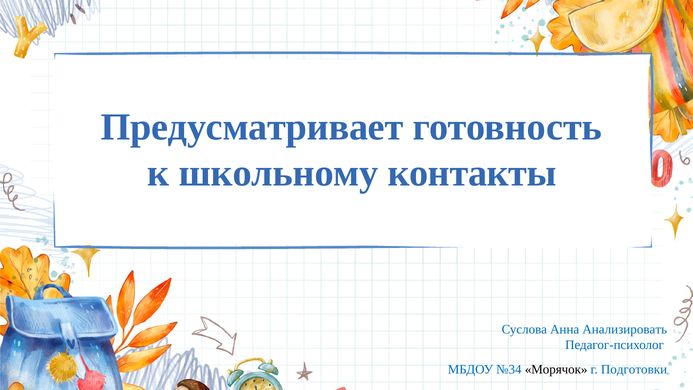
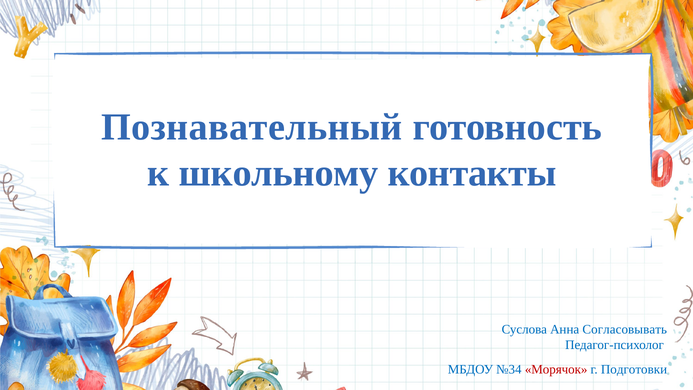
Предусматривает: Предусматривает -> Познавательный (252, 127)
Анализировать: Анализировать -> Согласовывать (625, 329)
Морячок colour: black -> red (556, 369)
